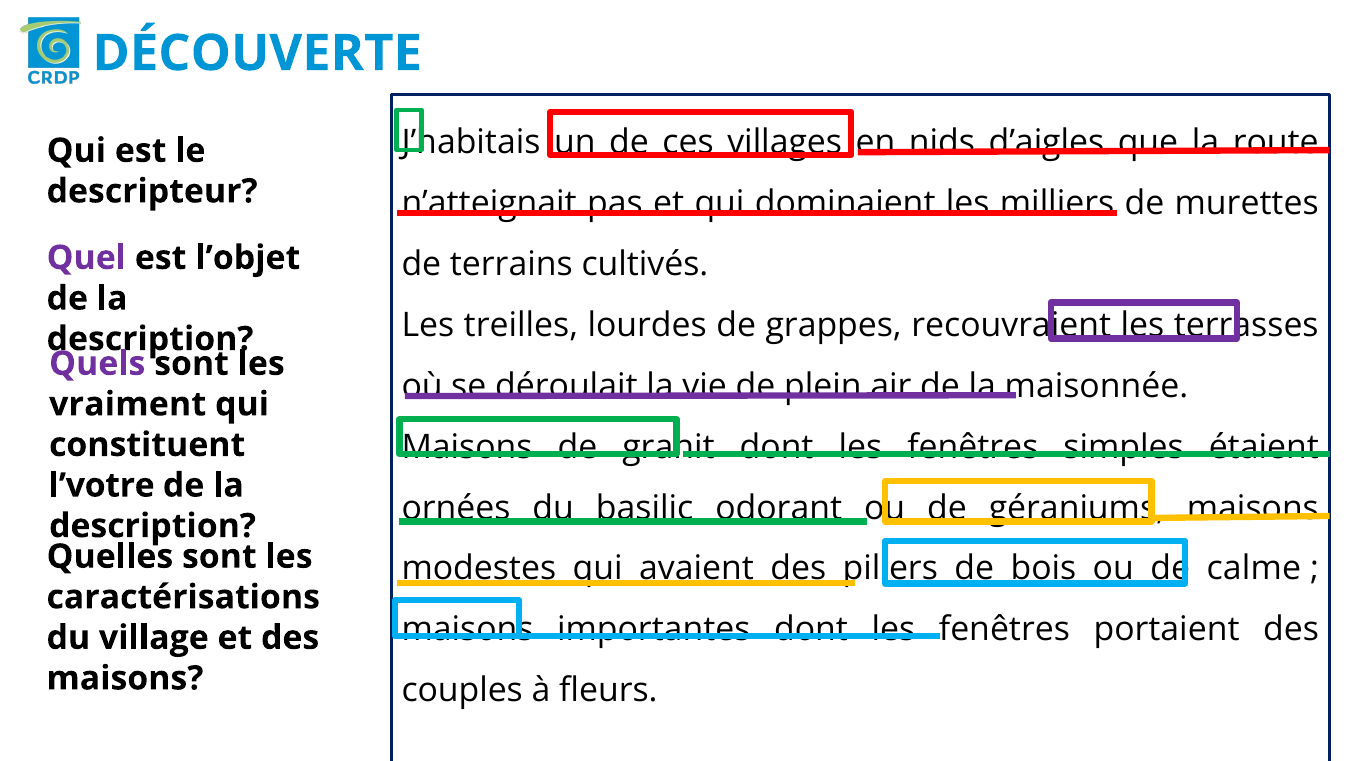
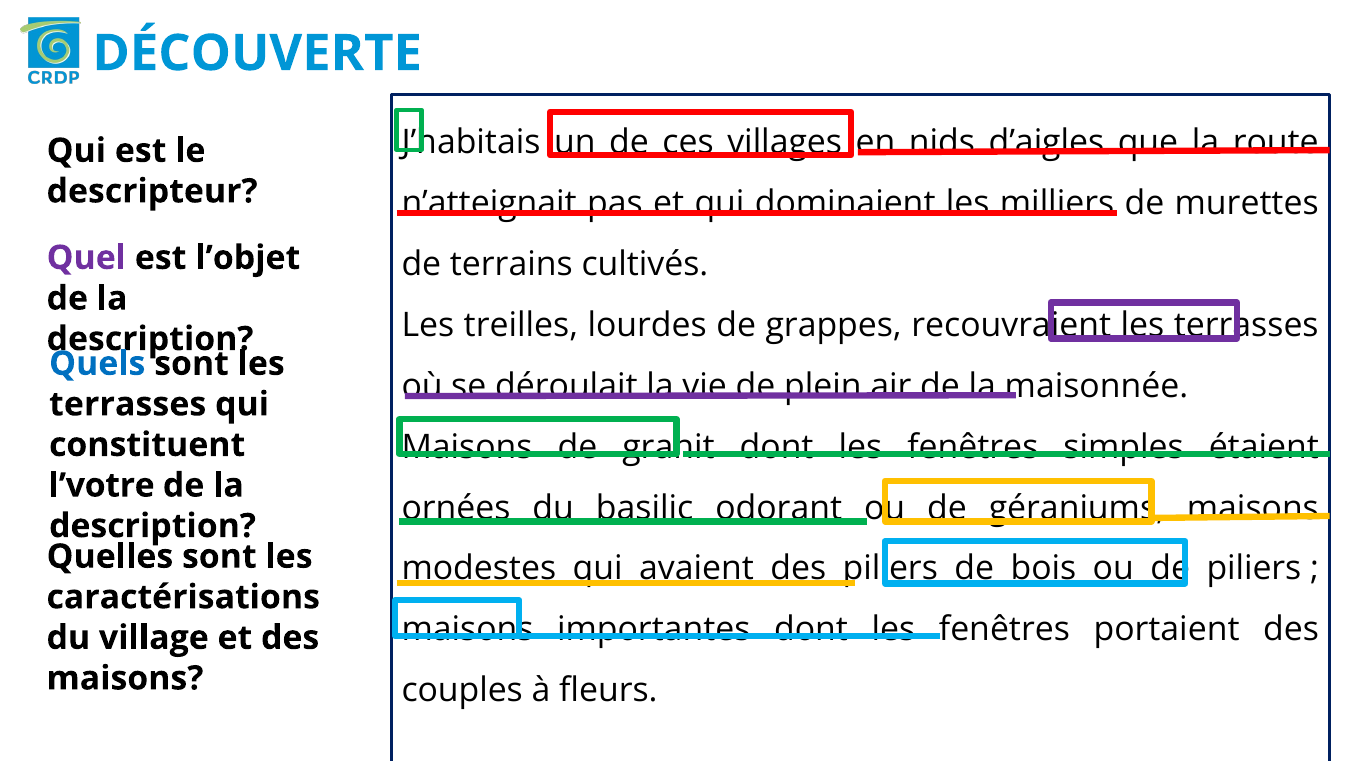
Quels colour: purple -> blue (97, 364)
vraiment: vraiment -> terrasses (128, 404)
calme: calme -> piliers (1254, 569)
